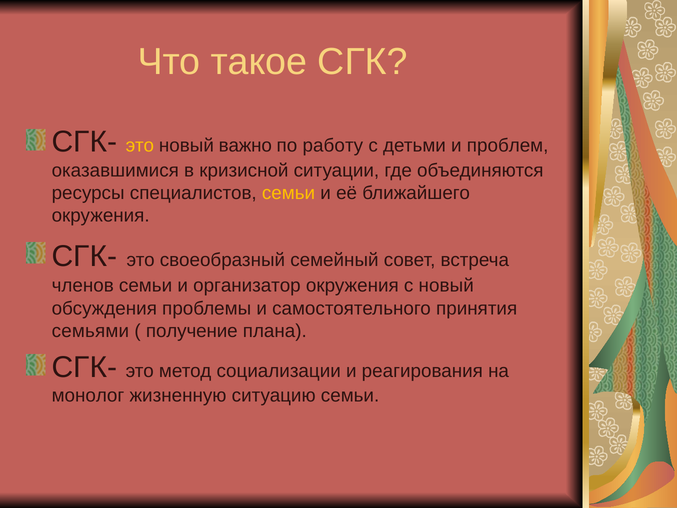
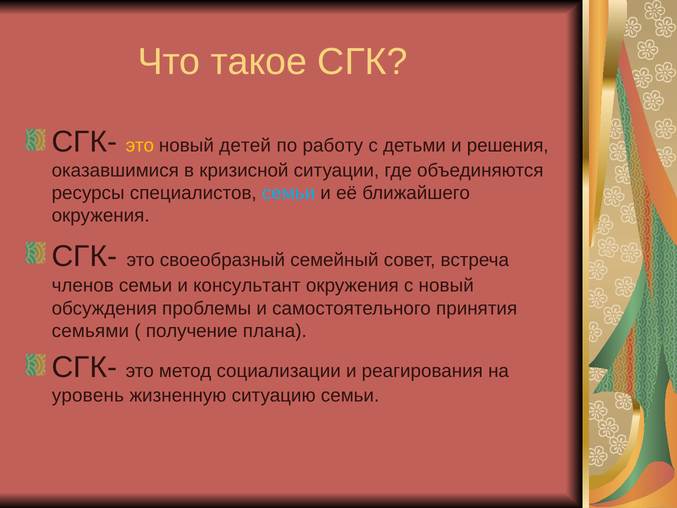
важно: важно -> детей (245, 146)
проблем: проблем -> решения (508, 146)
семьи colour: yellow -> light blue (289, 193)
организатор: организатор -> консультант (247, 286)
монолог: монолог -> уровень (88, 395)
